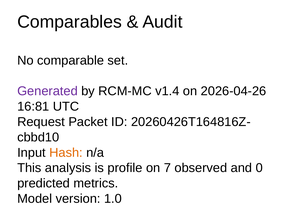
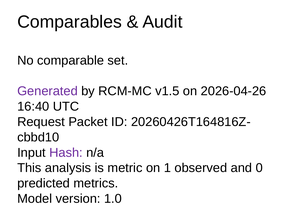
v1.4: v1.4 -> v1.5 (167, 91)
16:81: 16:81 -> 16:40 (33, 106)
Hash colour: orange -> purple (66, 153)
profile: profile -> metric (125, 168)
7: 7 -> 1 (167, 168)
